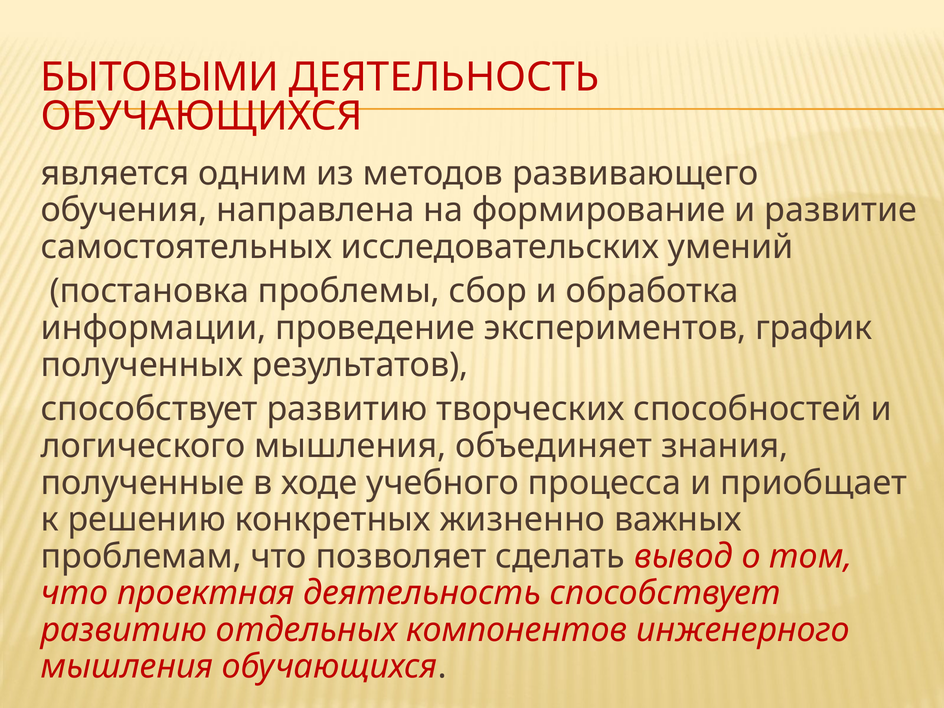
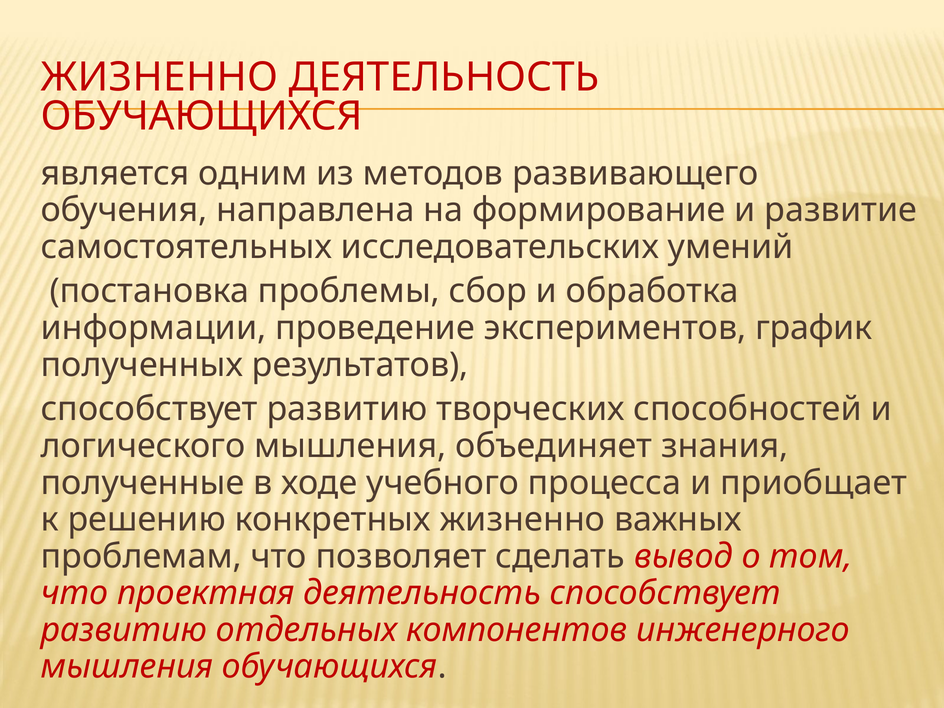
БЫТОВЫМИ: БЫТОВЫМИ -> ЖИЗНЕННО (159, 77)
